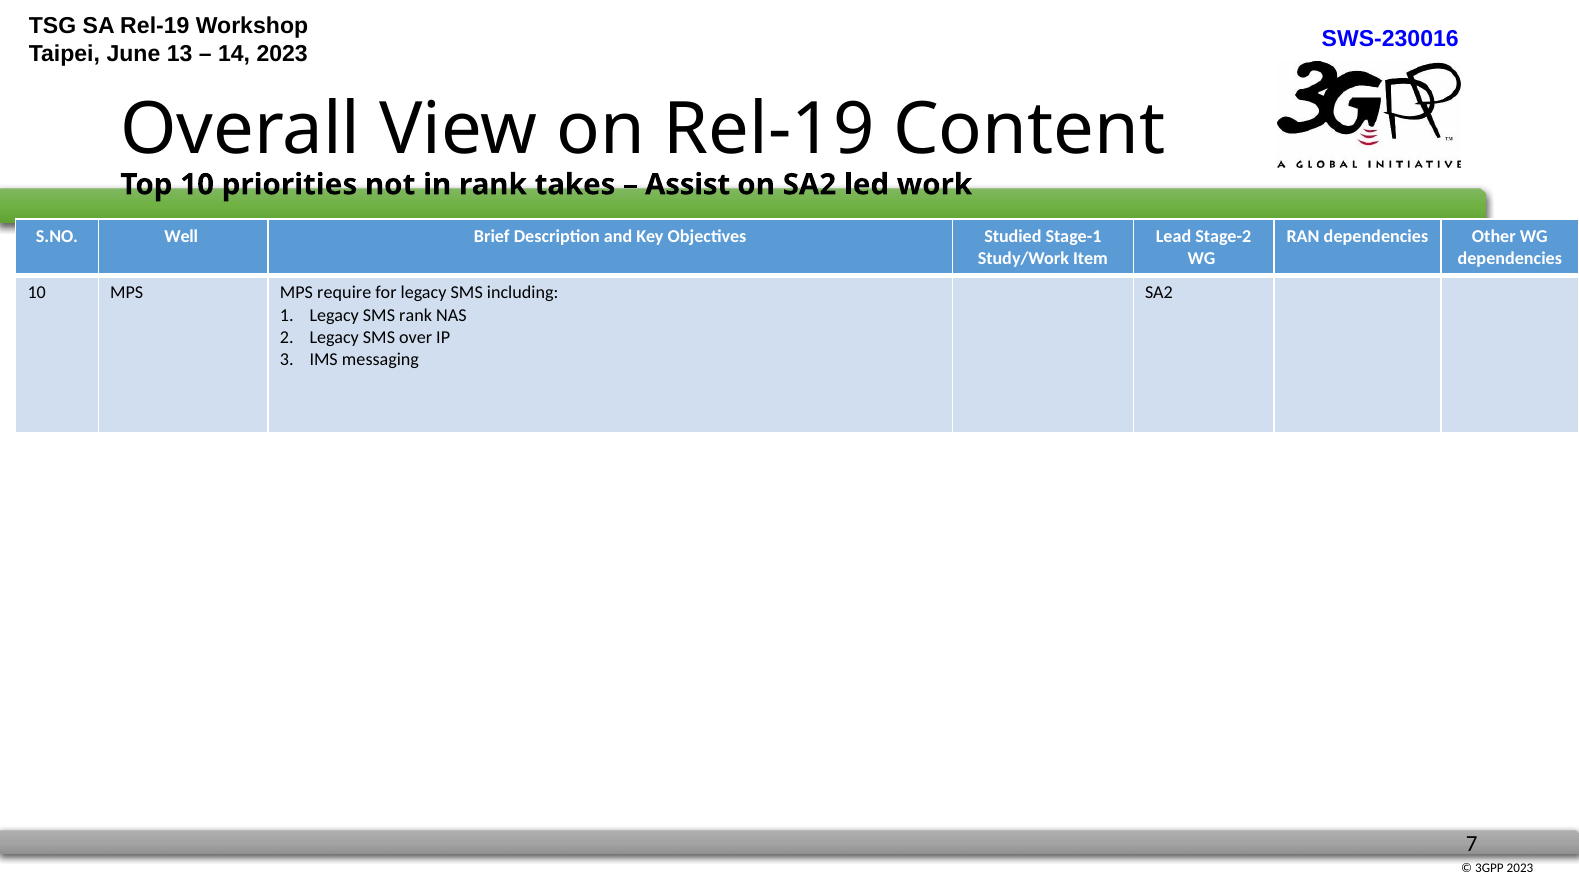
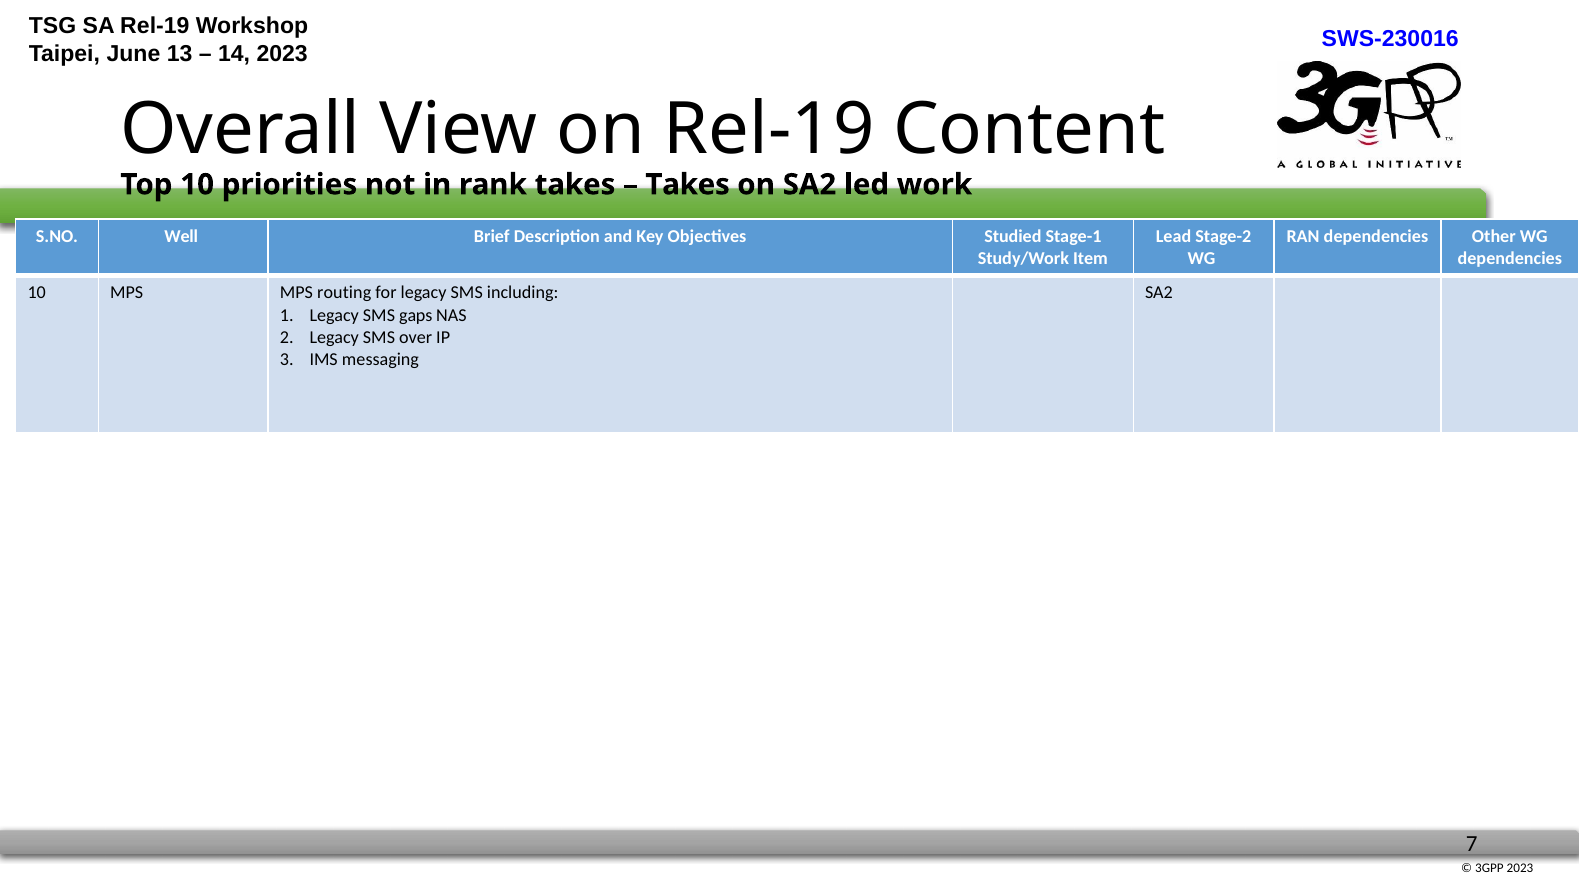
Assist: Assist -> Takes (688, 185)
require: require -> routing (344, 293)
SMS rank: rank -> gaps (416, 315)
